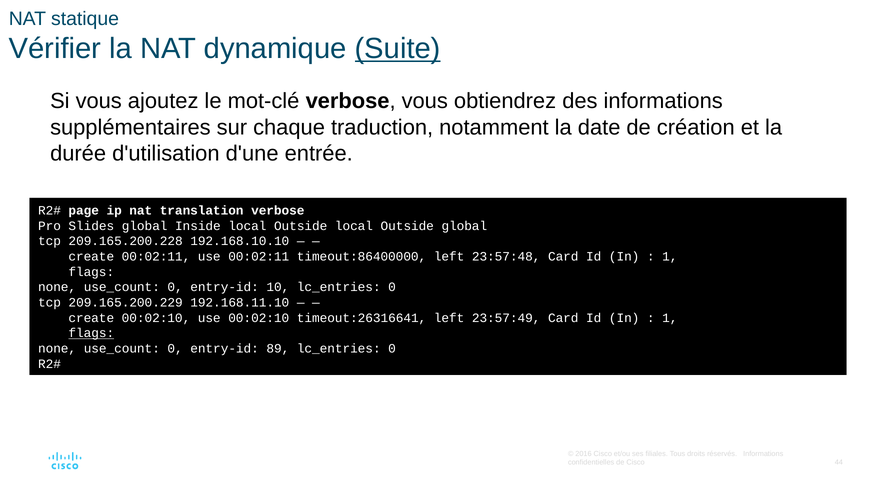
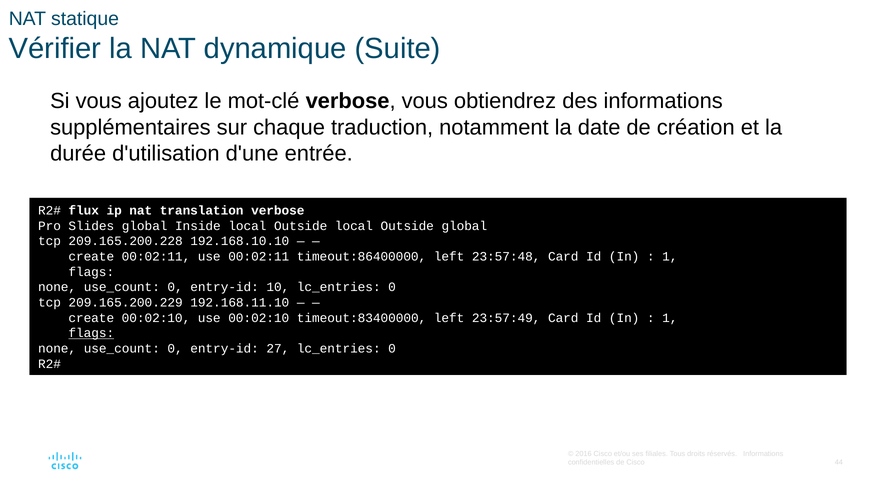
Suite underline: present -> none (398, 49)
page: page -> flux (84, 211)
timeout:26316641: timeout:26316641 -> timeout:83400000 (362, 318)
89: 89 -> 27 (278, 348)
